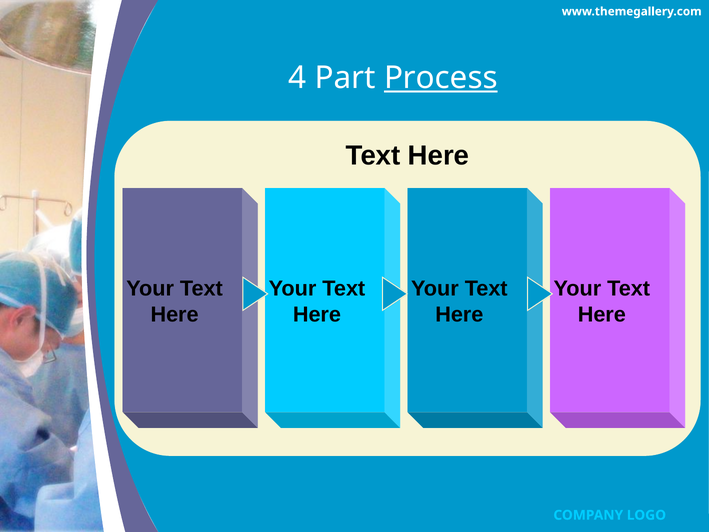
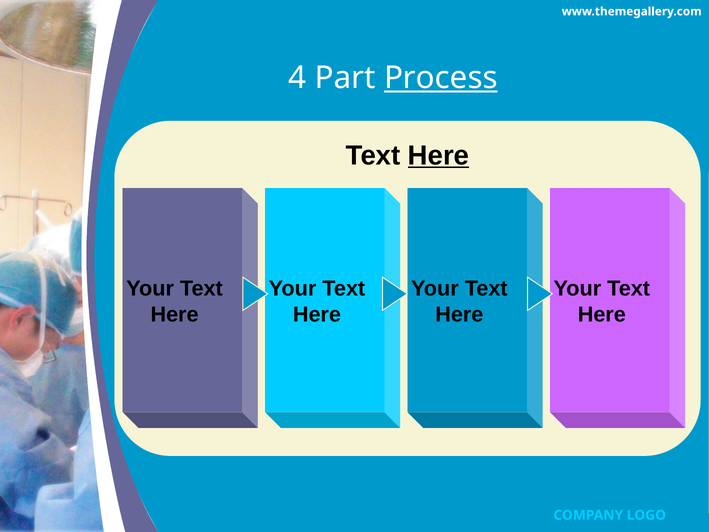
Here underline: none -> present (439, 155)
